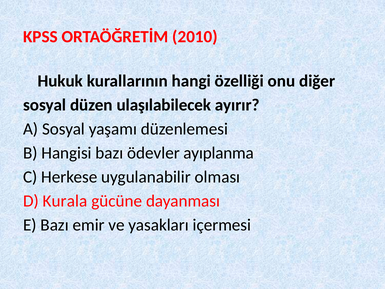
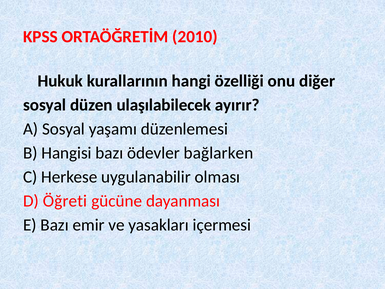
ayıplanma: ayıplanma -> bağlarken (218, 153)
Kurala: Kurala -> Öğreti (65, 201)
